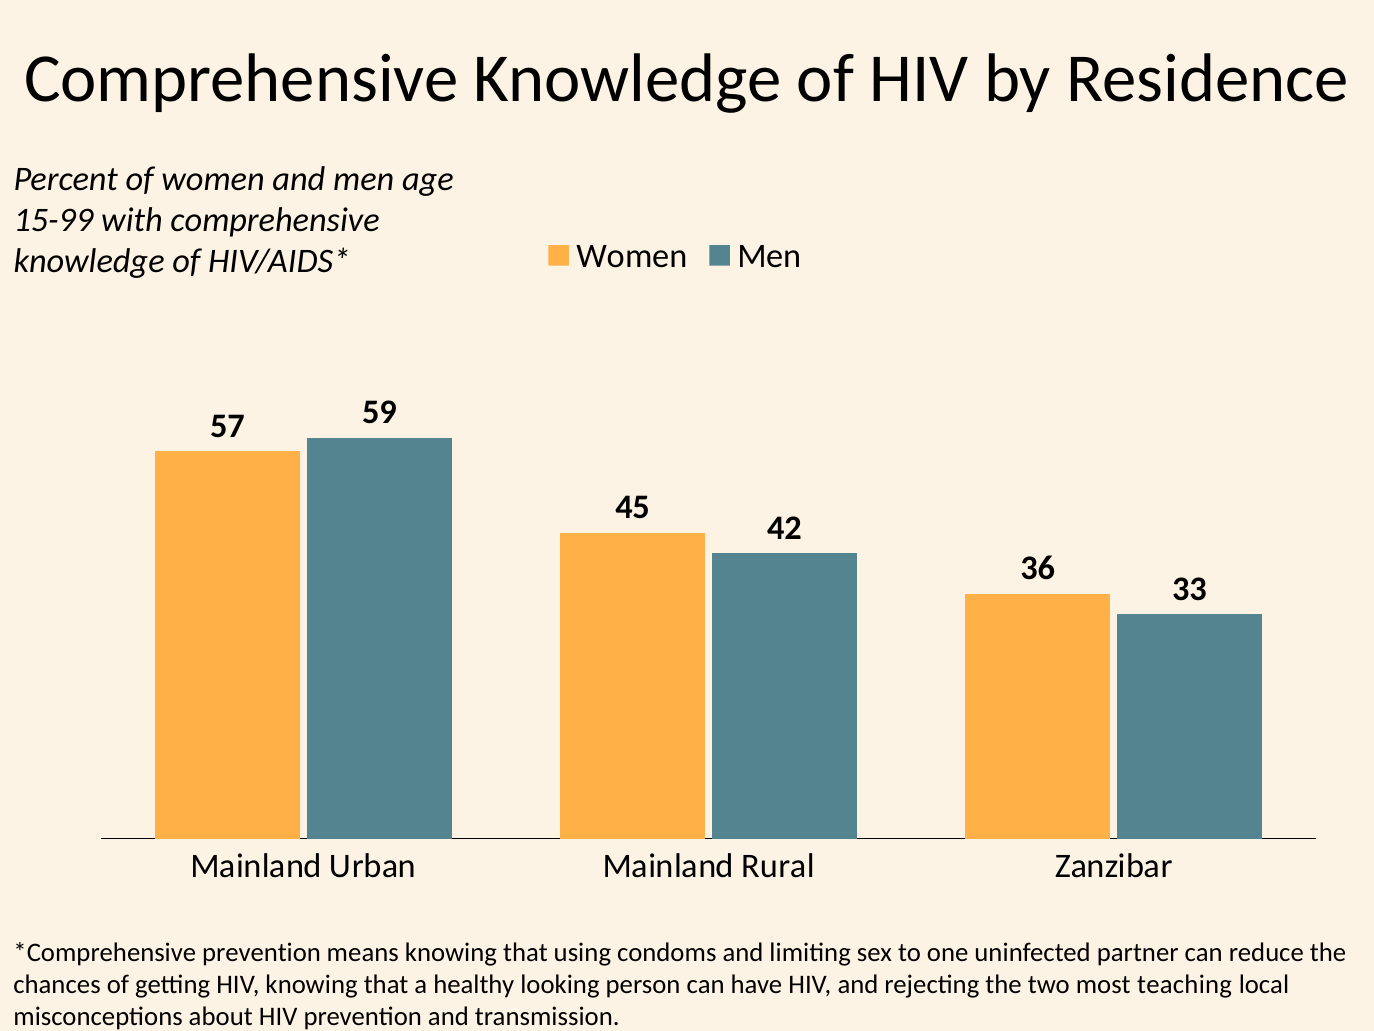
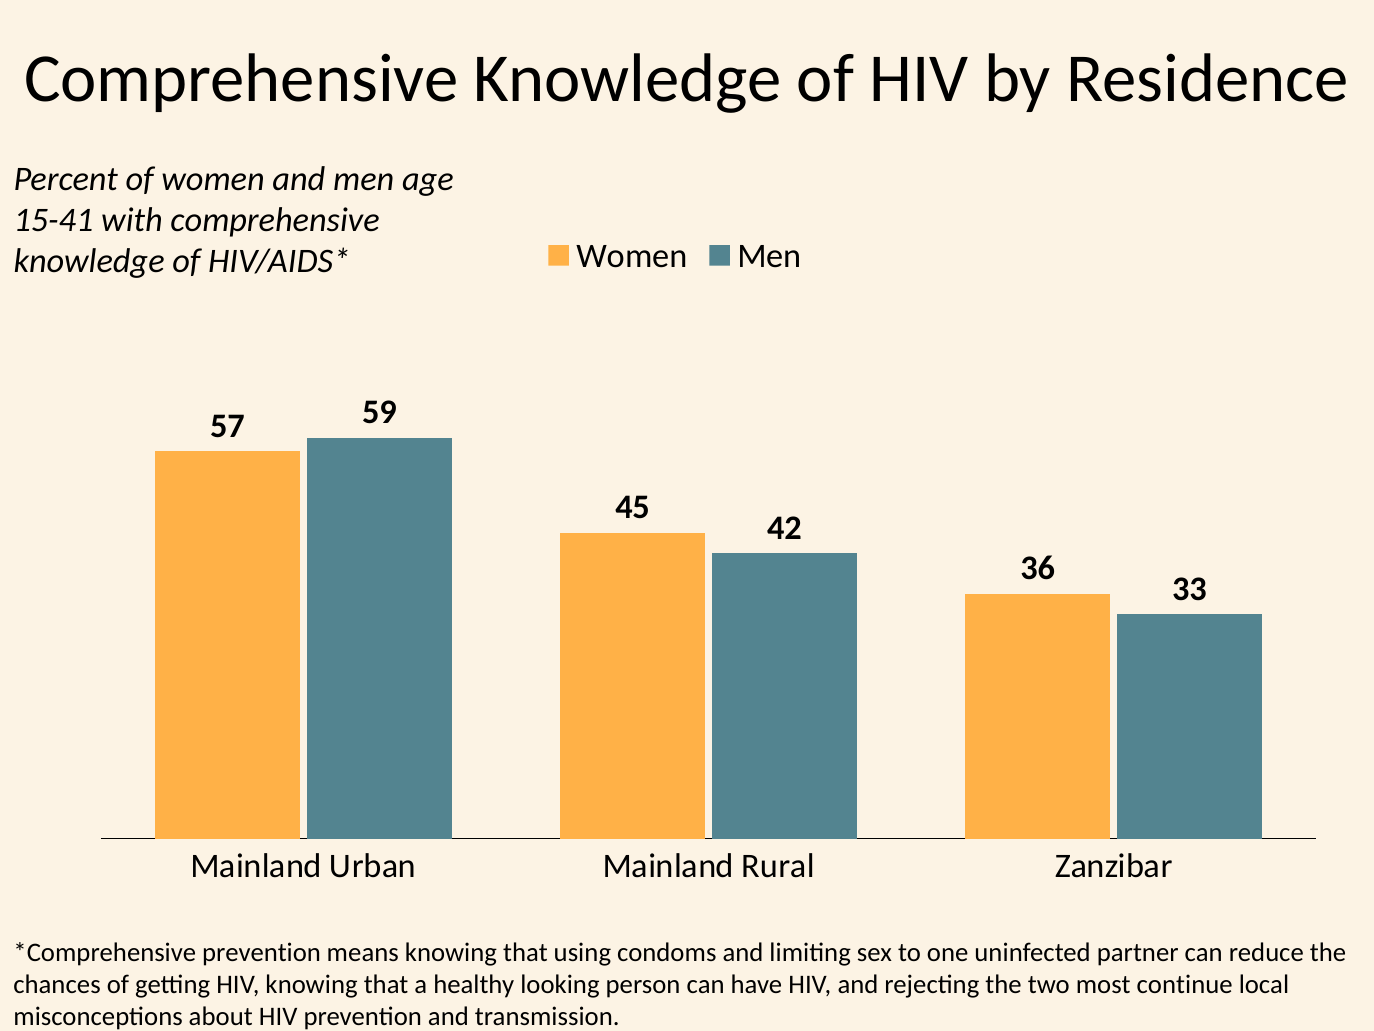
15-99: 15-99 -> 15-41 (53, 220)
teaching: teaching -> continue (1185, 984)
